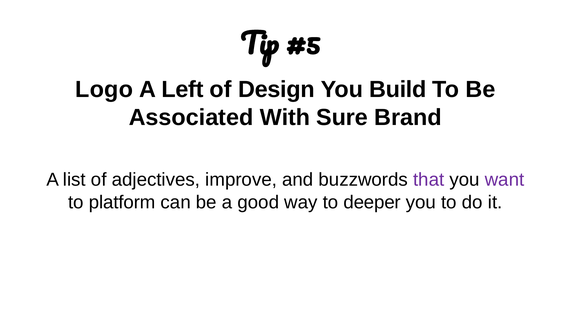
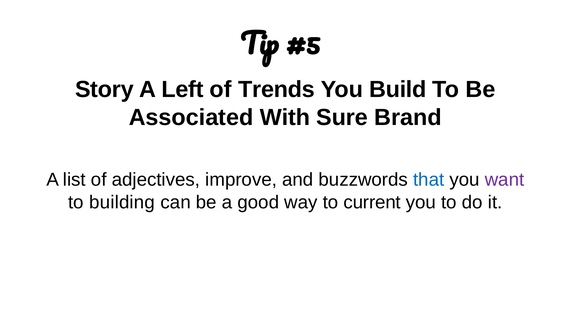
Logo: Logo -> Story (104, 90)
Design: Design -> Trends (276, 90)
that colour: purple -> blue (429, 180)
platform: platform -> building (122, 203)
deeper: deeper -> current (372, 203)
